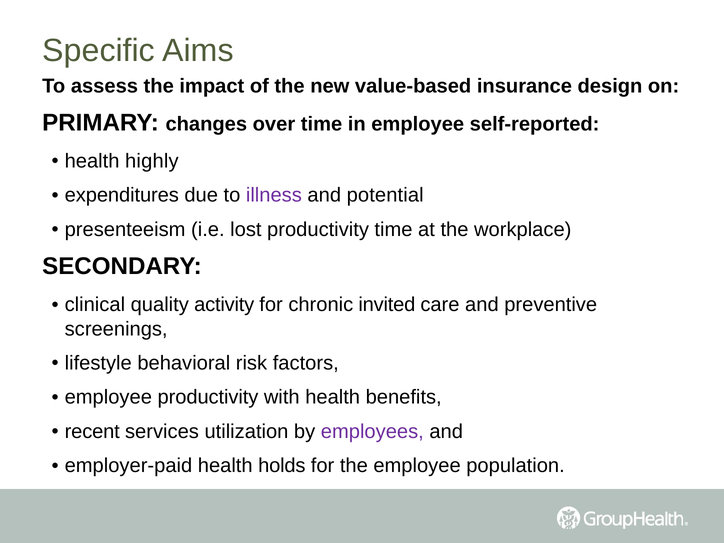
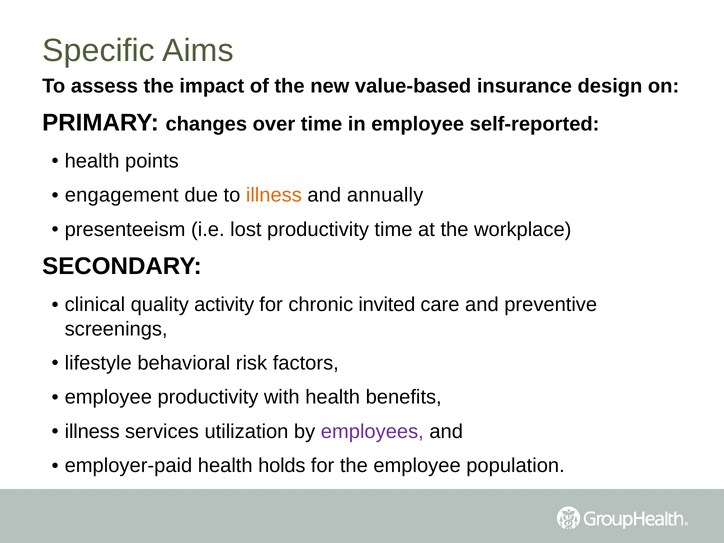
highly: highly -> points (152, 161)
expenditures: expenditures -> engagement (122, 195)
illness colour: purple -> orange (274, 195)
potential: potential -> annually (385, 195)
recent: recent -> illness (92, 431)
